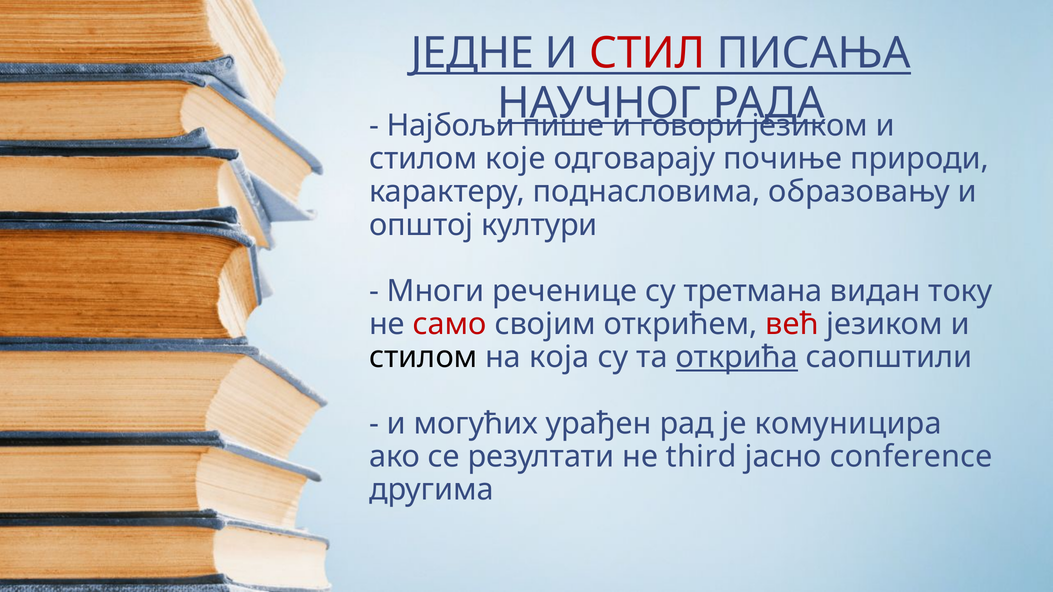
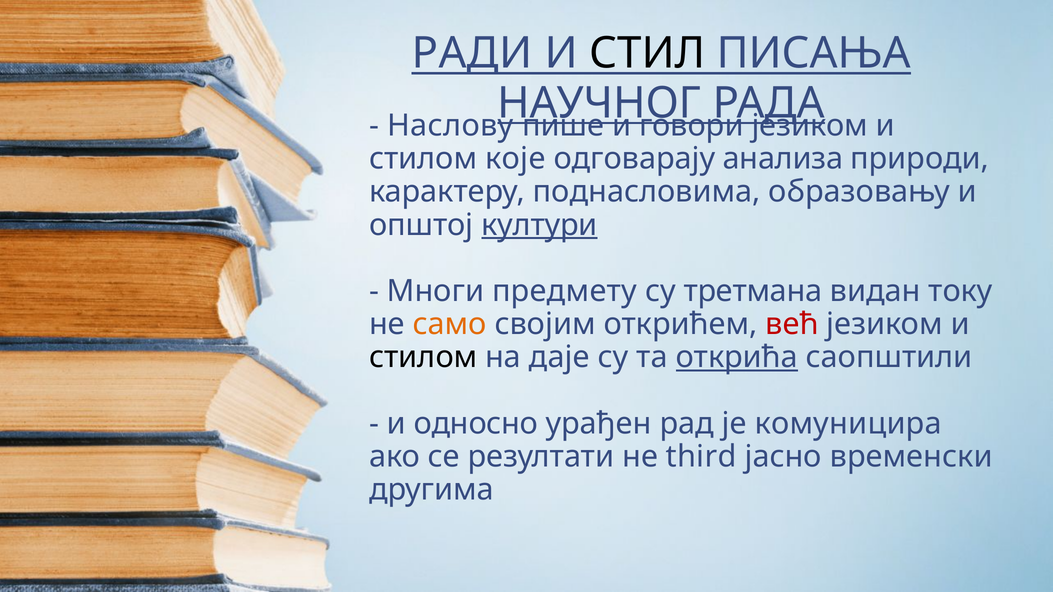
ЈЕДНЕ: ЈЕДНЕ -> РАДИ (472, 53)
СТИЛ colour: red -> black (647, 53)
Најбољи: Најбољи -> Наслову (450, 126)
почиње: почиње -> анализа (783, 159)
култури underline: none -> present (539, 225)
реченице: реченице -> предмету (565, 291)
само colour: red -> orange (450, 325)
која: која -> даје (559, 358)
могућих: могућих -> односно (476, 424)
conference: conference -> временски (911, 457)
